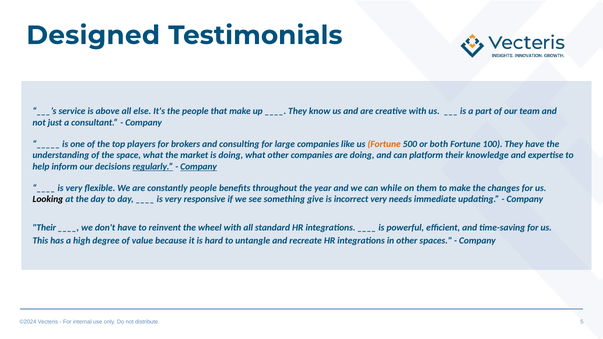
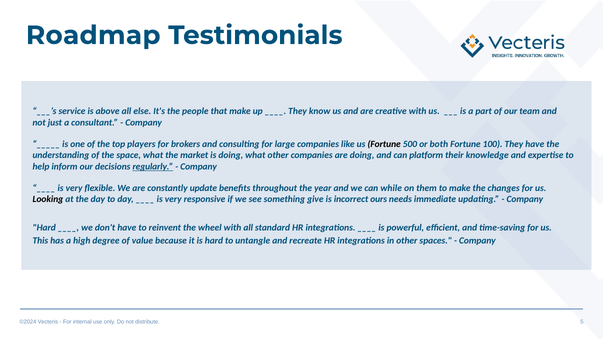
Designed: Designed -> Roadmap (93, 35)
Fortune colour: orange -> black (384, 144)
Company underline: present -> none (199, 167)
constantly people: people -> update (203, 188)
incorrect very: very -> ours (379, 199)
Their: Their -> Hard (44, 228)
